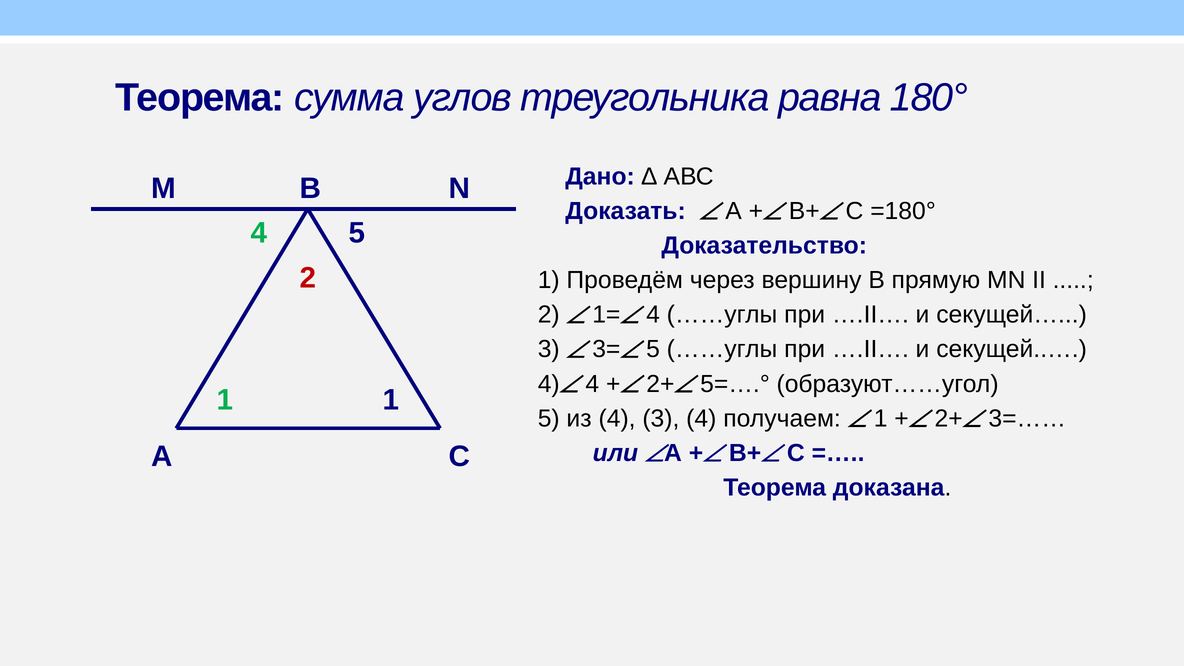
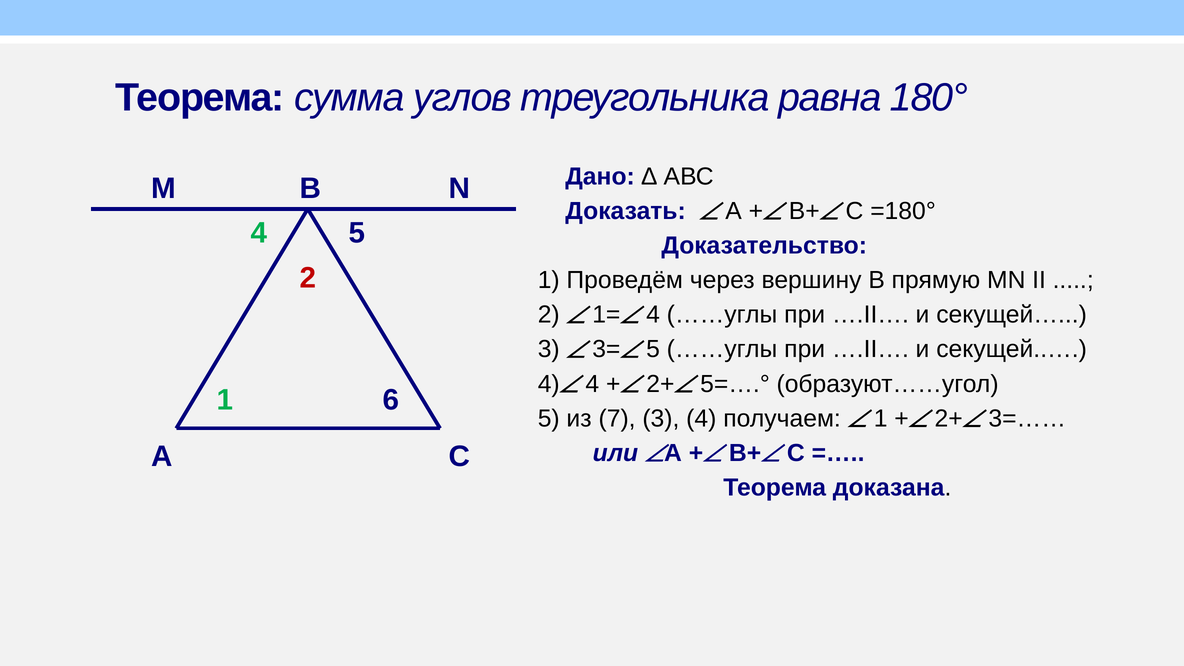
1 1: 1 -> 6 (391, 400)
из 4: 4 -> 7 (617, 418)
